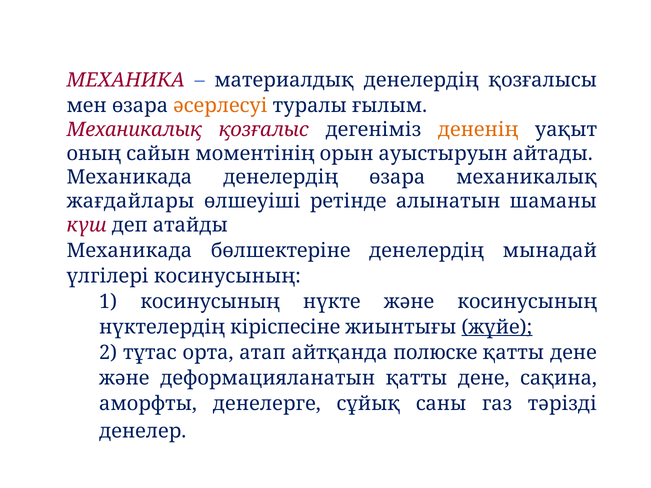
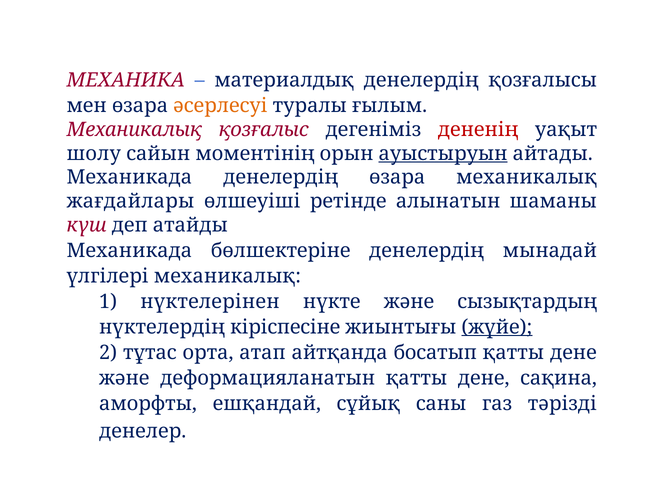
дененің colour: orange -> red (478, 130)
оның: оның -> шолу (94, 154)
ауыстыруын underline: none -> present (443, 154)
үлгілері косинусының: косинусының -> механикалық (227, 276)
1 косинусының: косинусының -> нүктелерінен (210, 302)
және косинусының: косинусының -> сызықтардың (527, 302)
полюске: полюске -> босатып (435, 353)
денелерге: денелерге -> ешқандай (267, 404)
